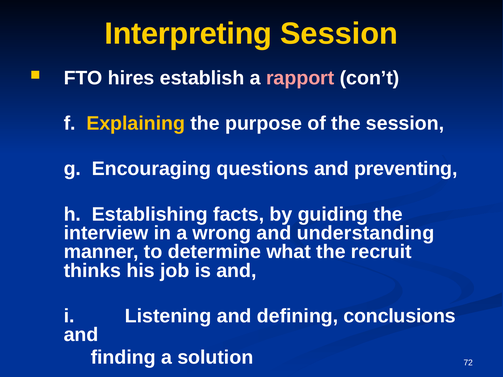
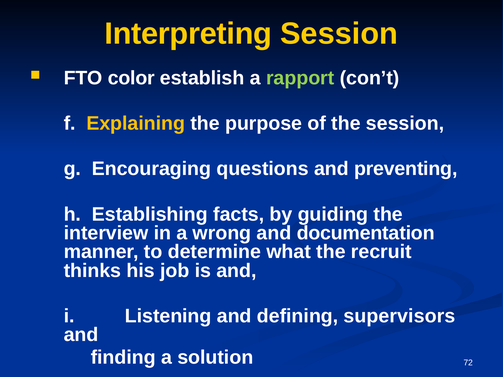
hires: hires -> color (131, 78)
rapport colour: pink -> light green (300, 78)
understanding: understanding -> documentation (366, 233)
conclusions: conclusions -> supervisors (399, 316)
